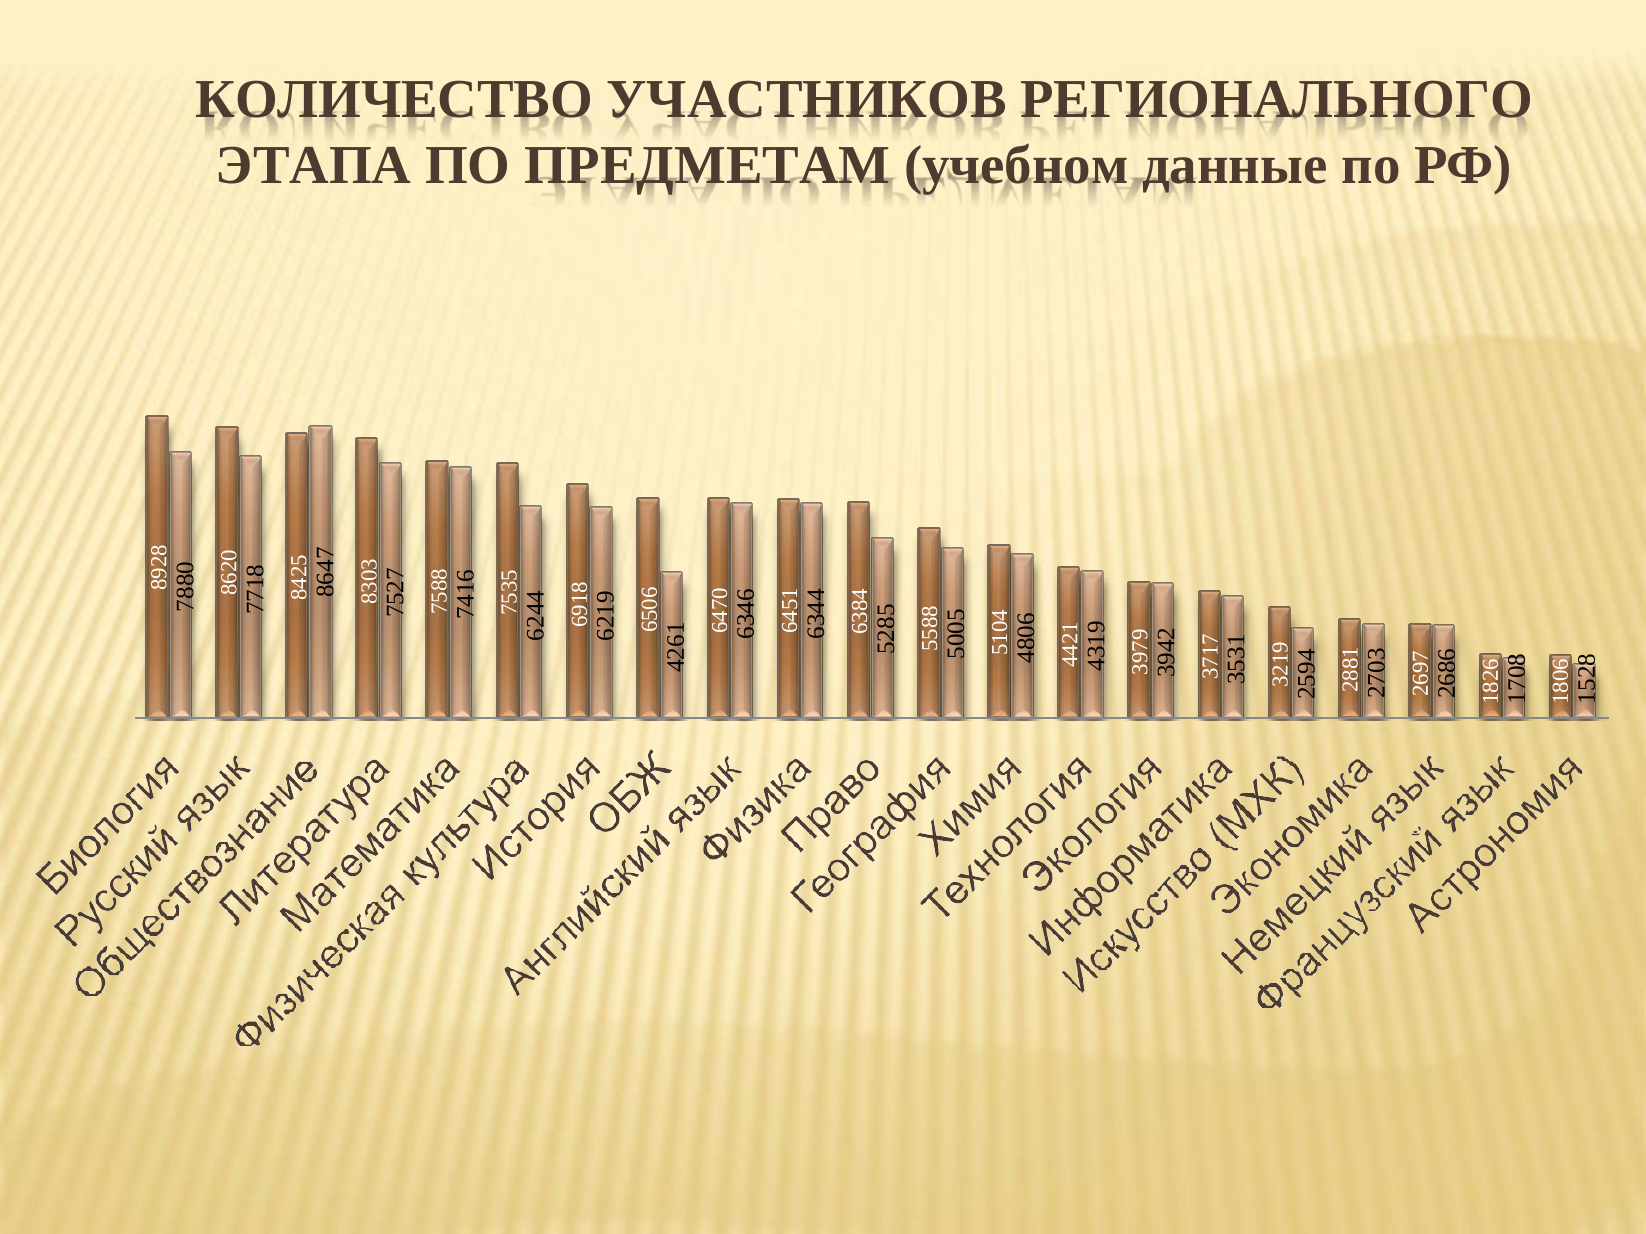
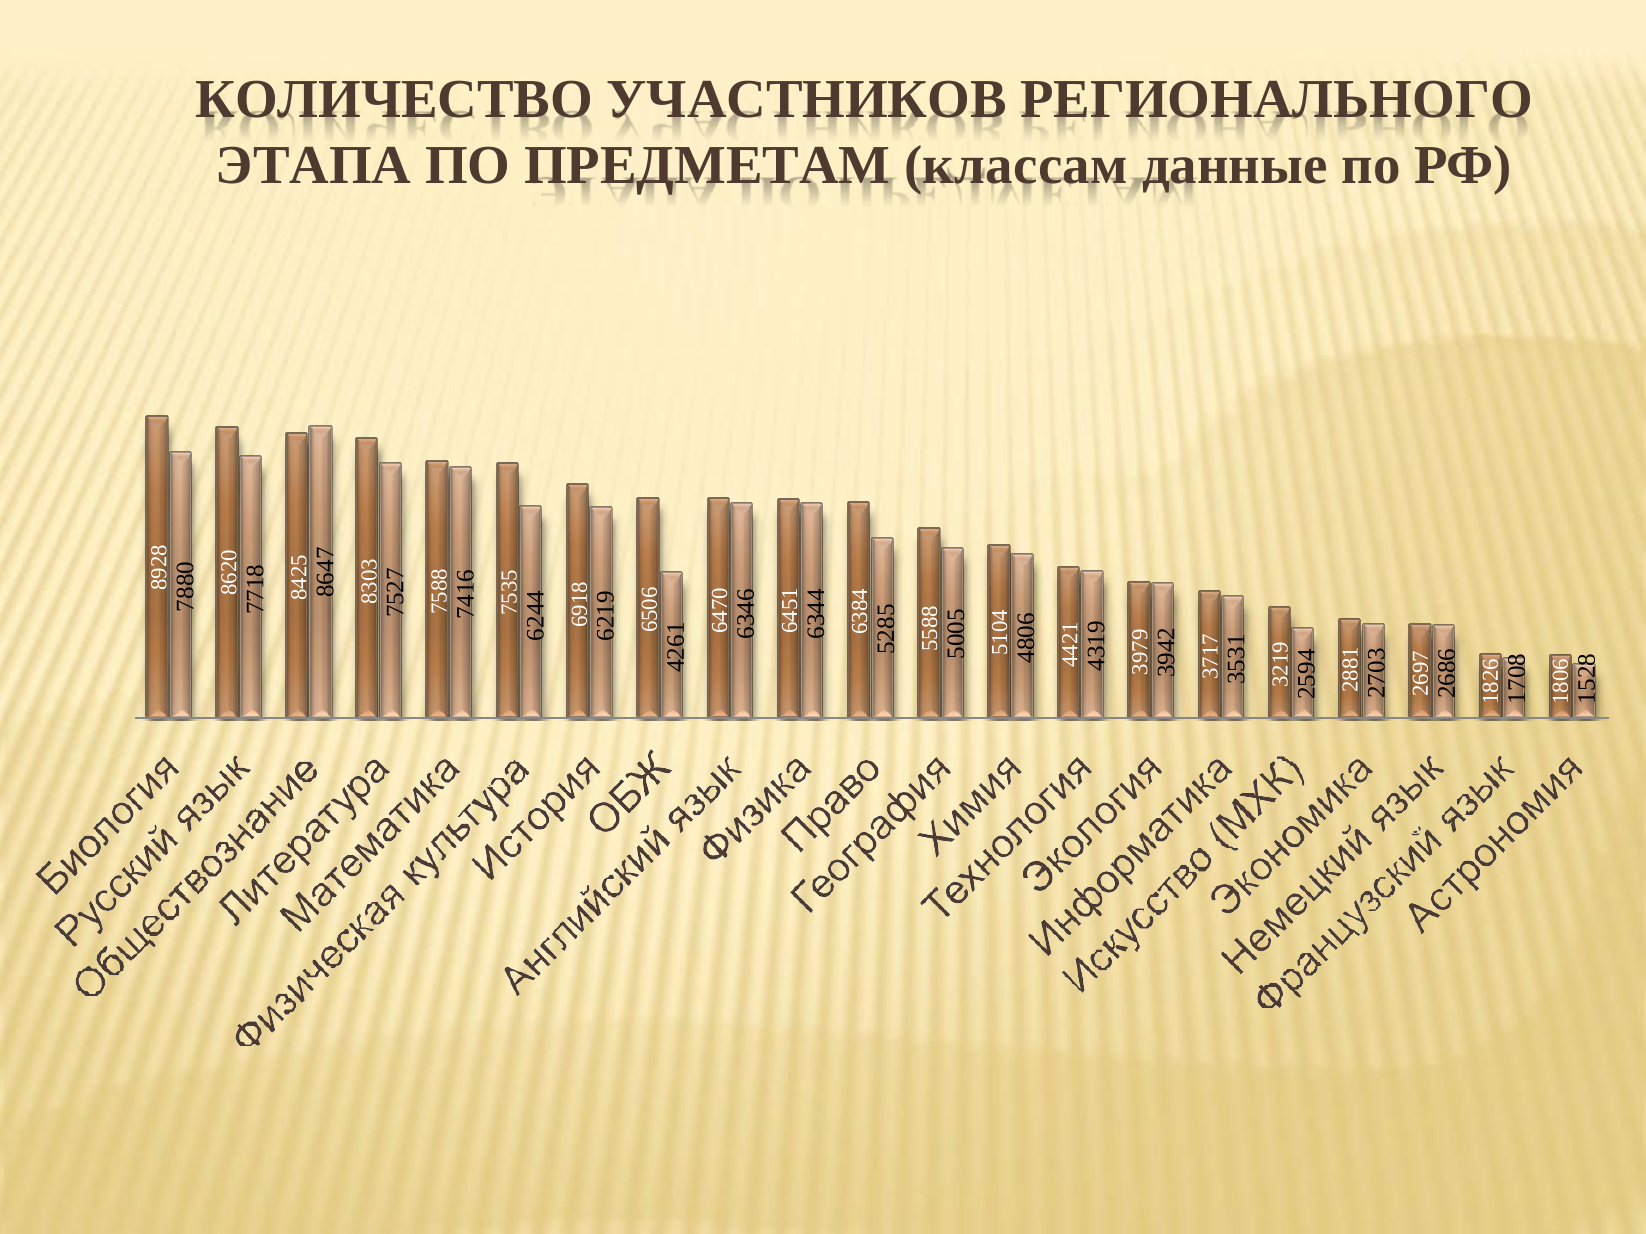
учебном: учебном -> классам (1016, 166)
